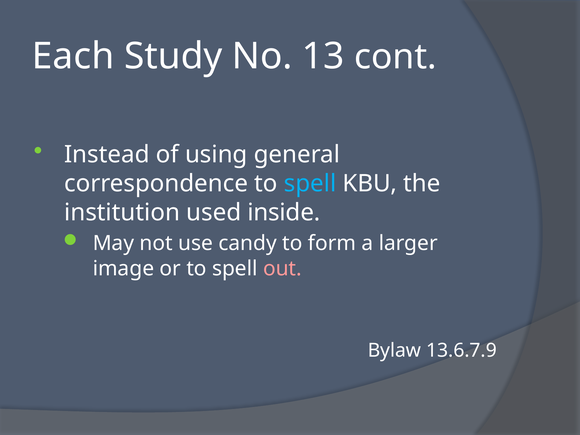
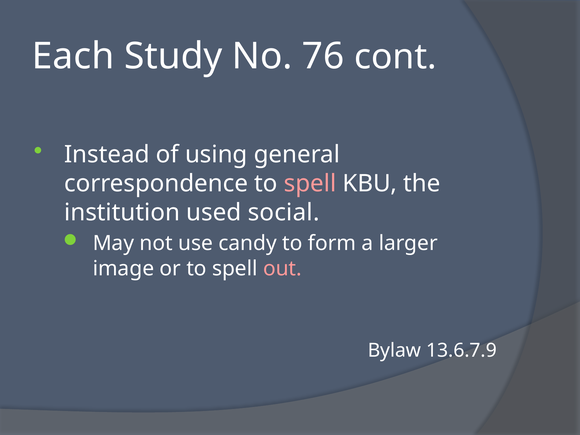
13: 13 -> 76 (323, 56)
spell colour: light blue -> pink (310, 183)
inside: inside -> social (284, 212)
